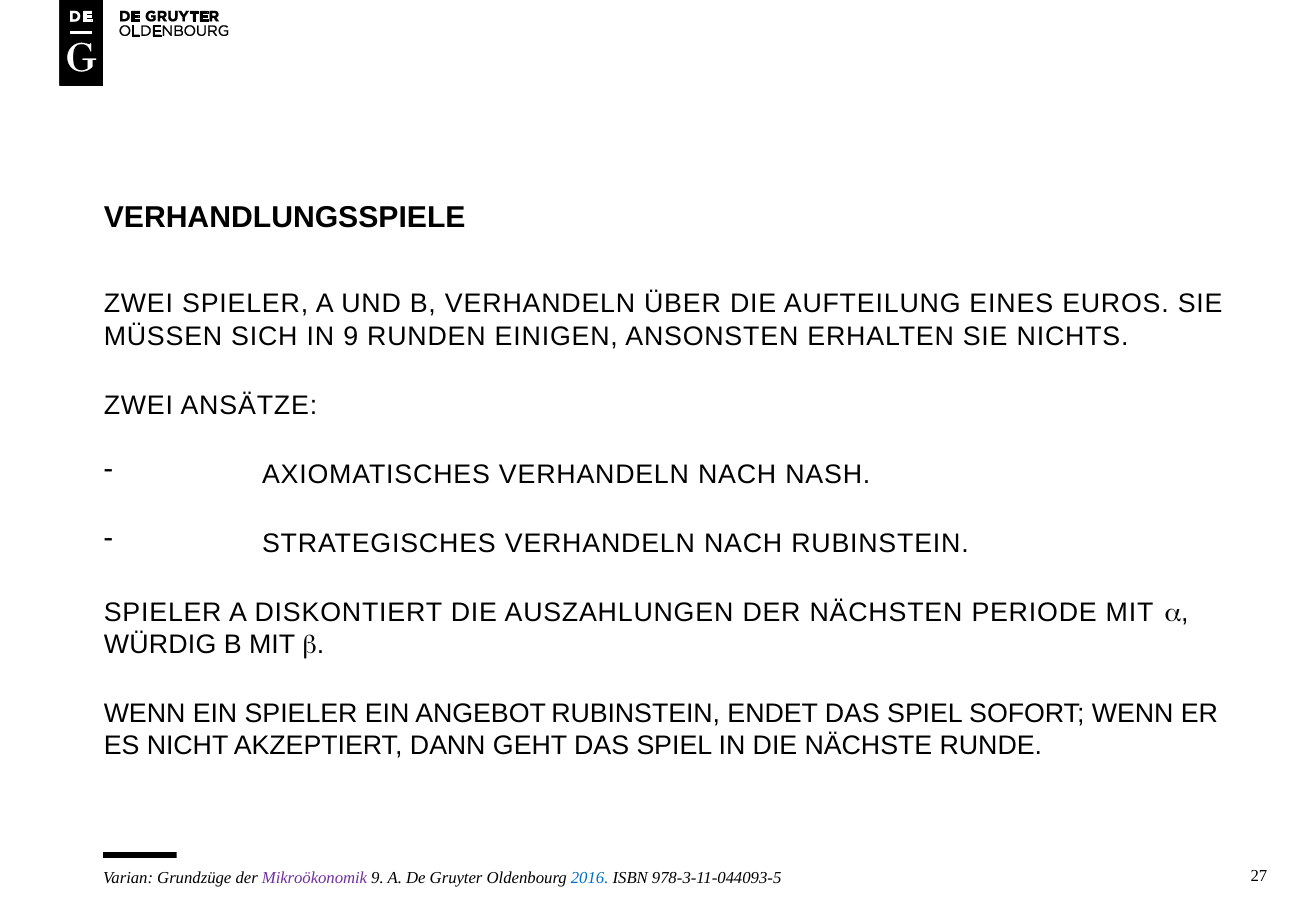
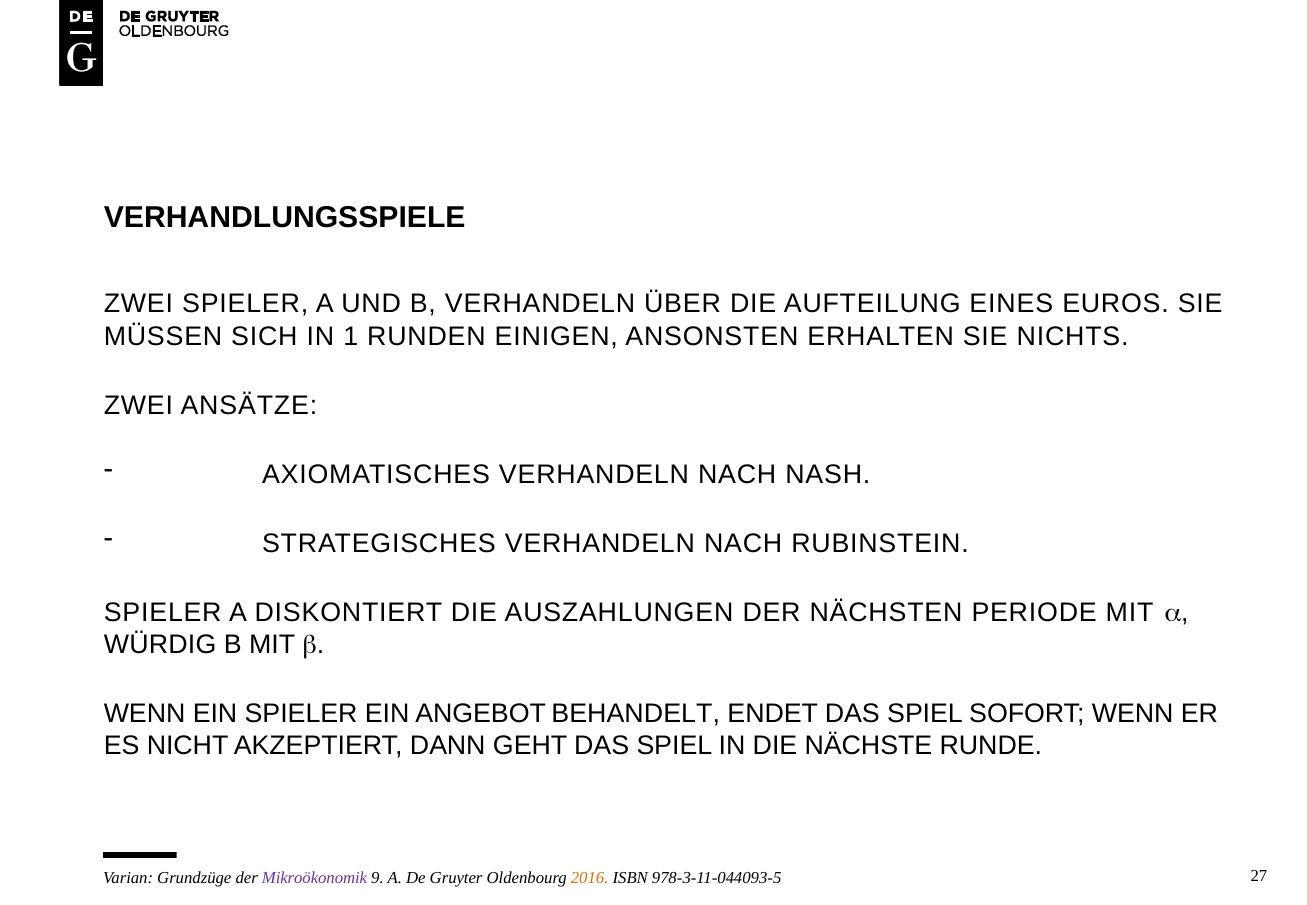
IN 9: 9 -> 1 (351, 336)
ANGEBOT RUBINSTEIN: RUBINSTEIN -> BEHANDELT (636, 713)
2016 colour: blue -> orange (590, 878)
